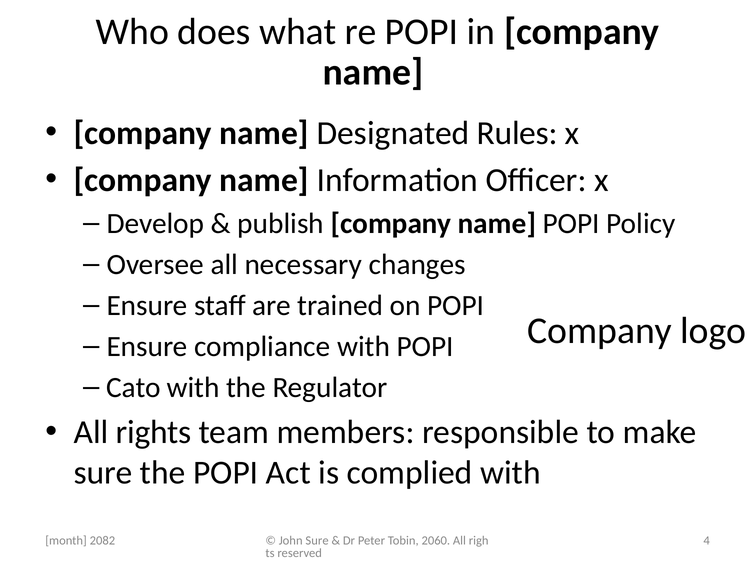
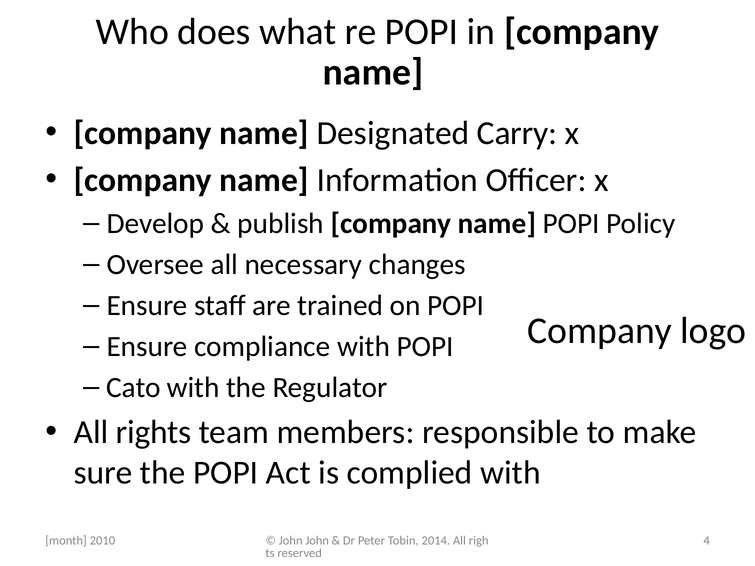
Rules: Rules -> Carry (517, 133)
John Sure: Sure -> John (317, 541)
2060: 2060 -> 2014 (436, 541)
2082: 2082 -> 2010 (102, 541)
